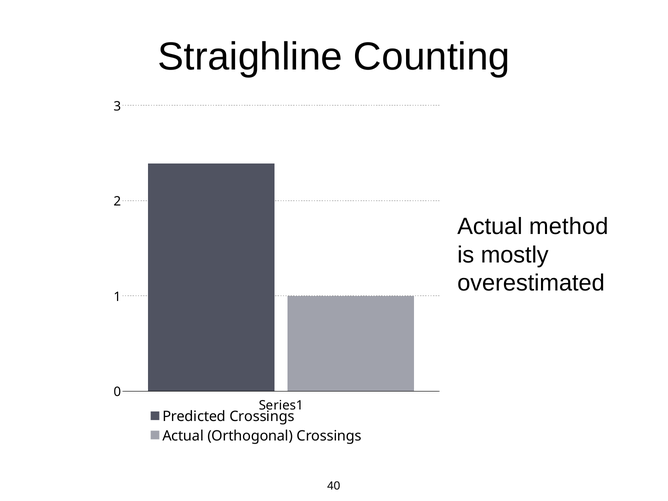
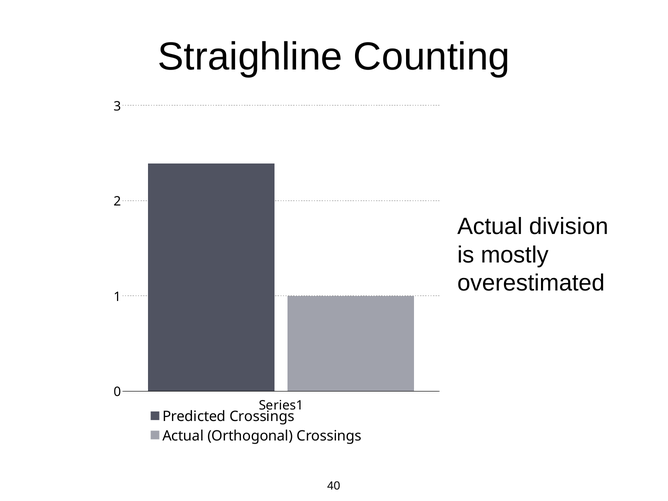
method: method -> division (569, 227)
